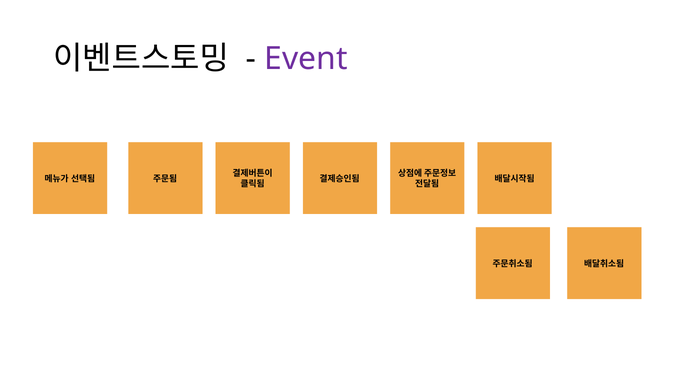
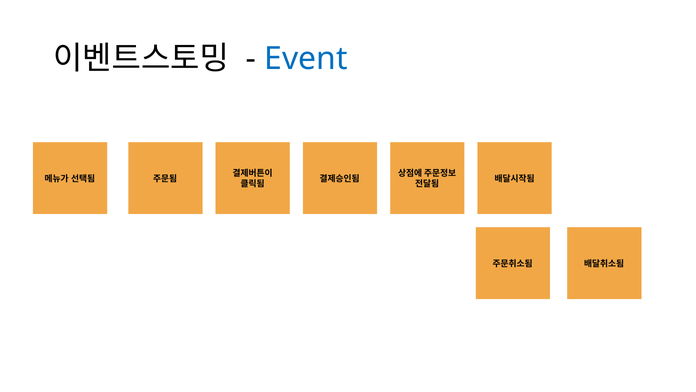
Event colour: purple -> blue (306, 58)
